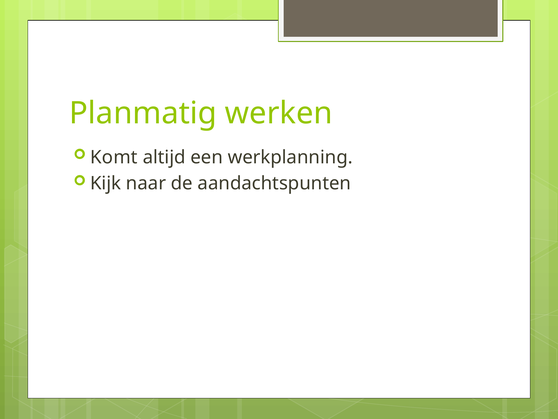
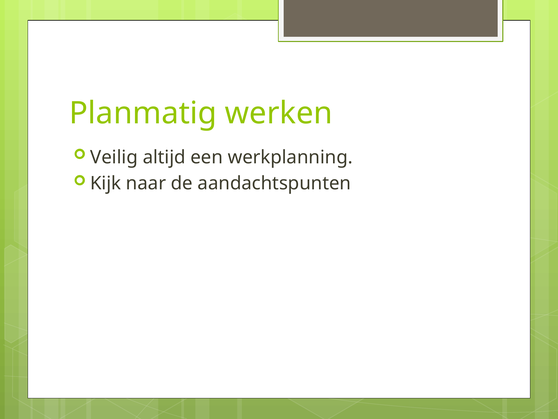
Komt: Komt -> Veilig (114, 157)
